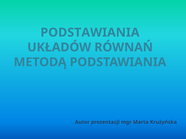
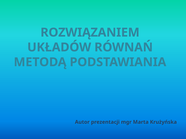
PODSTAWIANIA: PODSTAWIANIA -> ROZWIĄZANIEM (90, 33)
